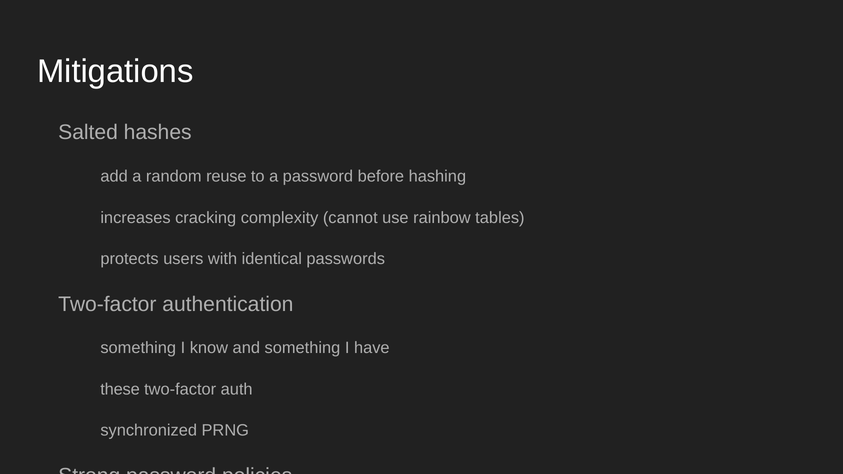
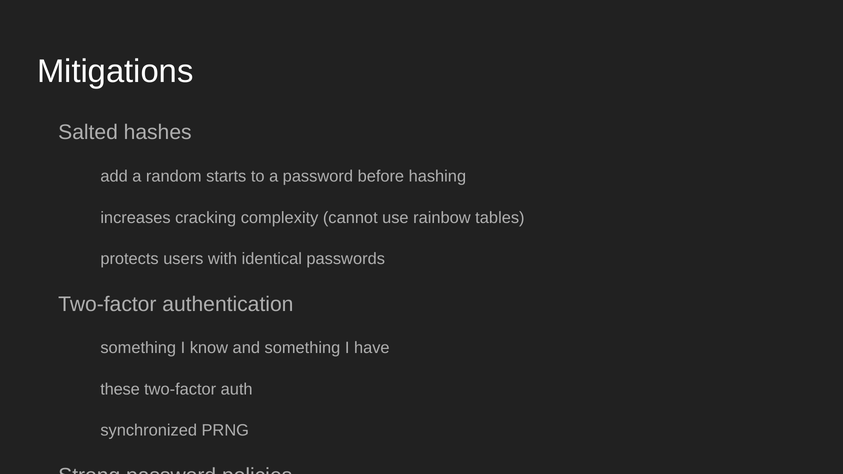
reuse: reuse -> starts (226, 176)
